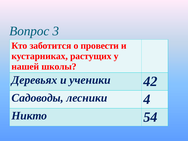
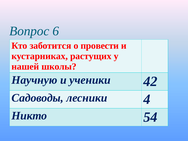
3: 3 -> 6 (56, 31)
Деревьях: Деревьях -> Научную (34, 80)
